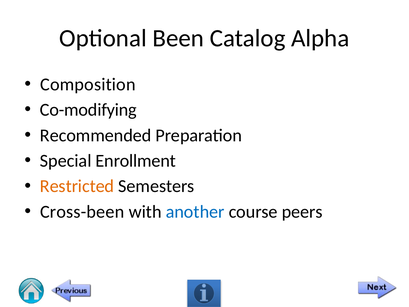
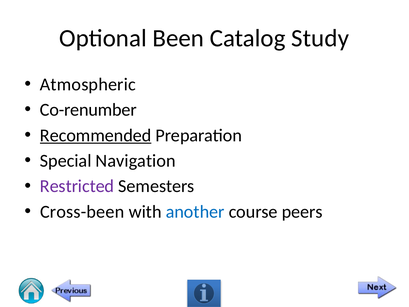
Alpha: Alpha -> Study (320, 38)
Composition: Composition -> Atmospheric (88, 84)
Co-modifying: Co-modifying -> Co-renumber (88, 110)
Recommended underline: none -> present (96, 135)
Enrollment: Enrollment -> Navigation (136, 161)
Restricted colour: orange -> purple (77, 186)
